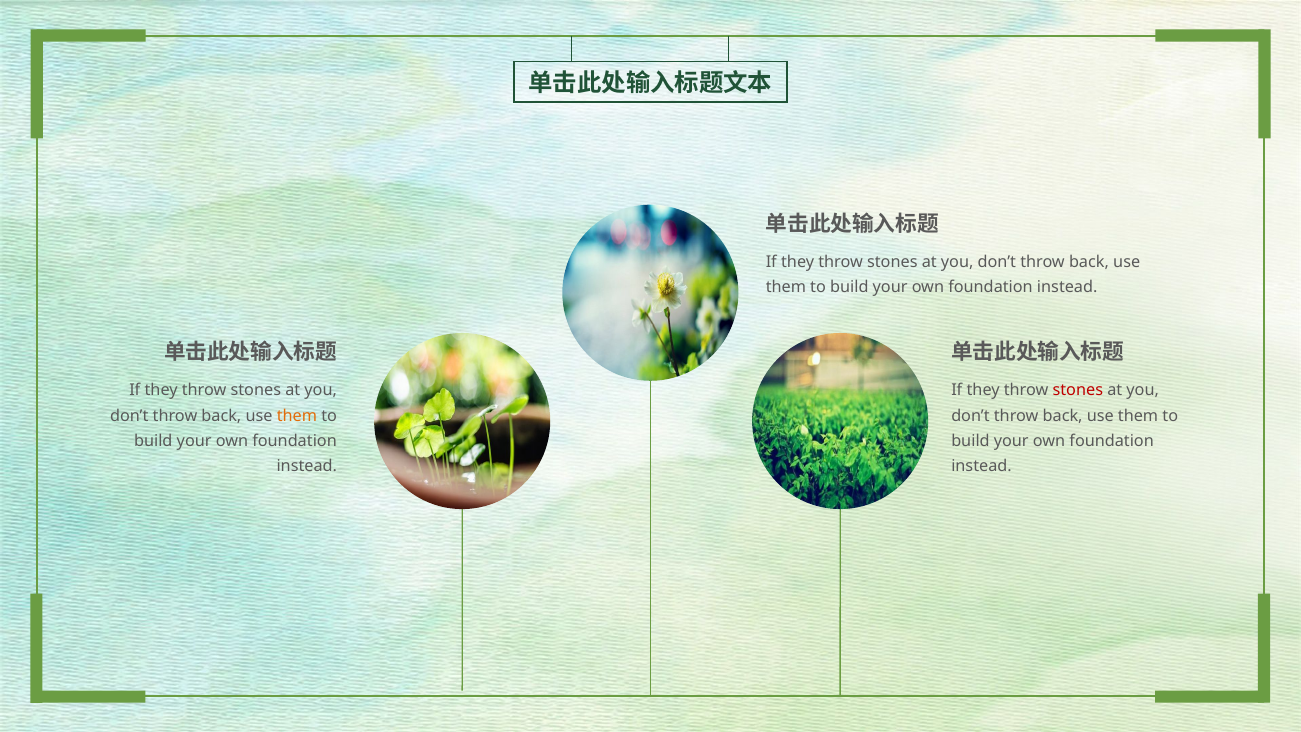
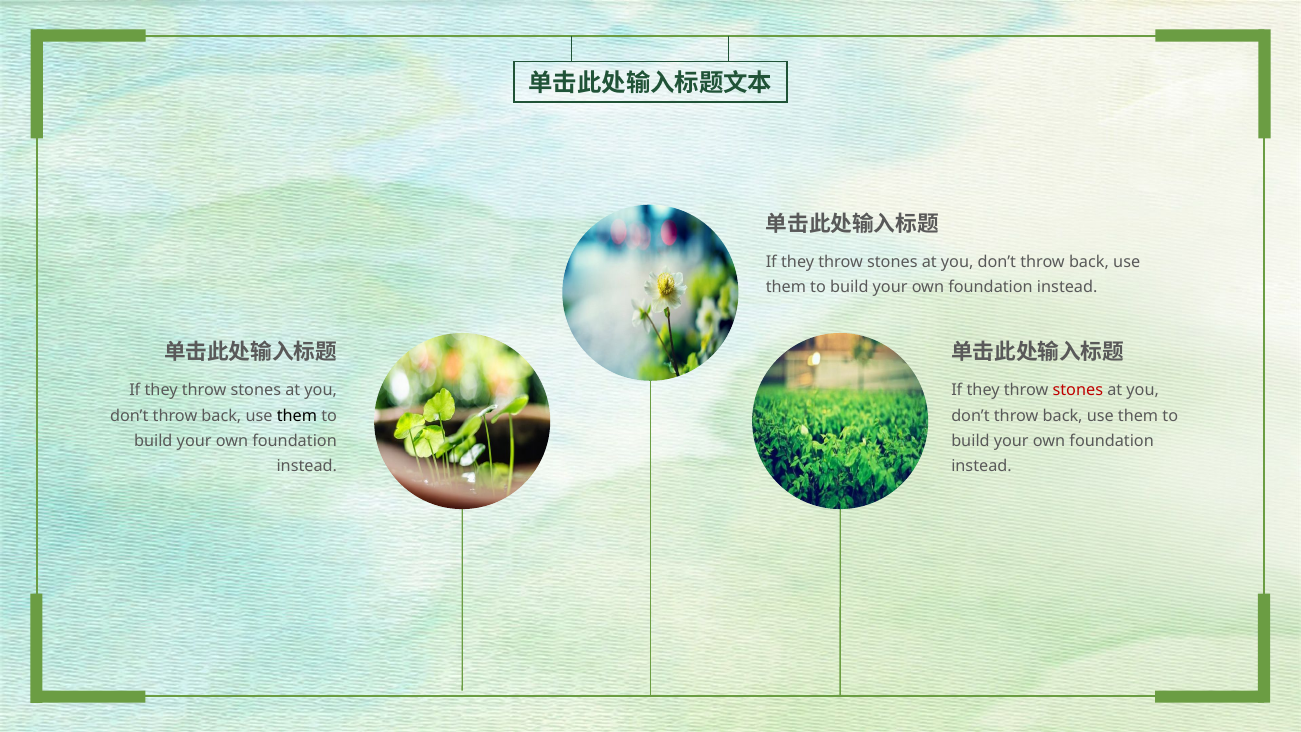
them colour: orange -> black (297, 416)
